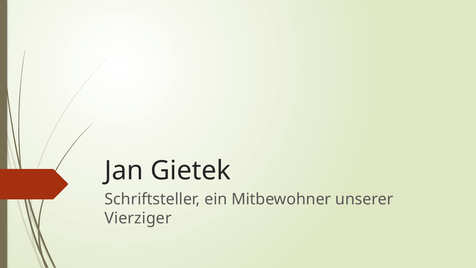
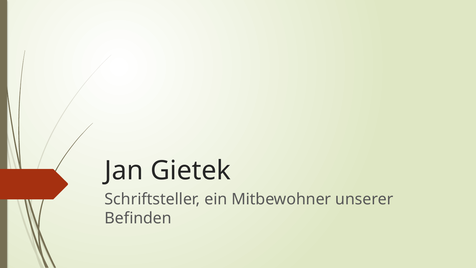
Vierziger: Vierziger -> Befinden (138, 218)
